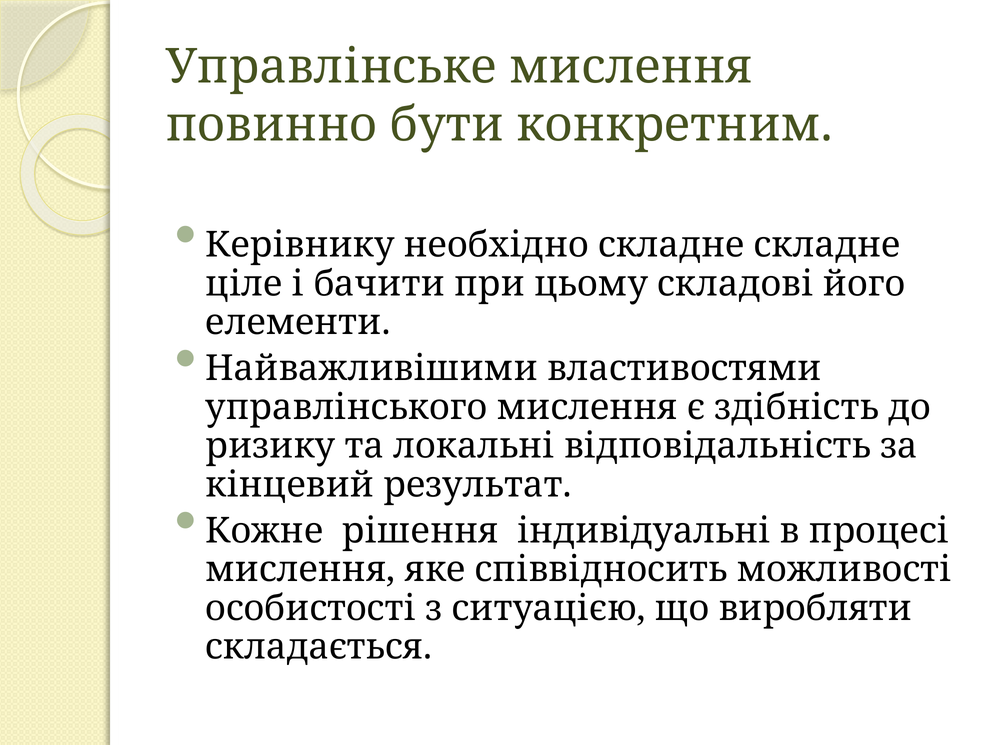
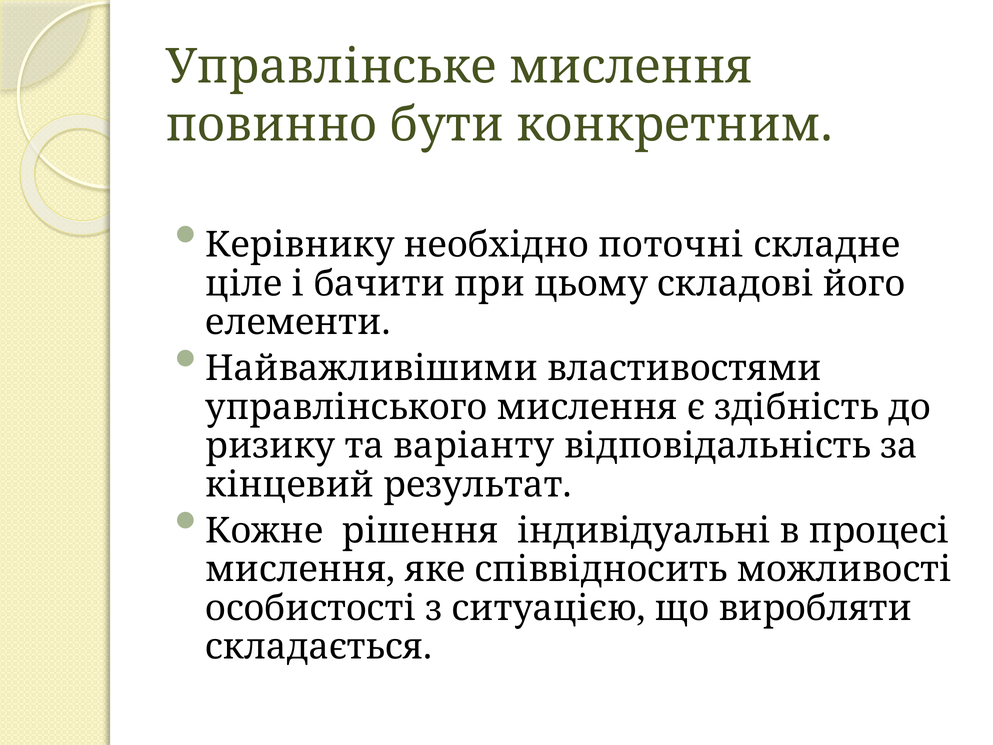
необхідно складне: складне -> поточні (671, 245)
локальні: локальні -> варіанту (474, 446)
